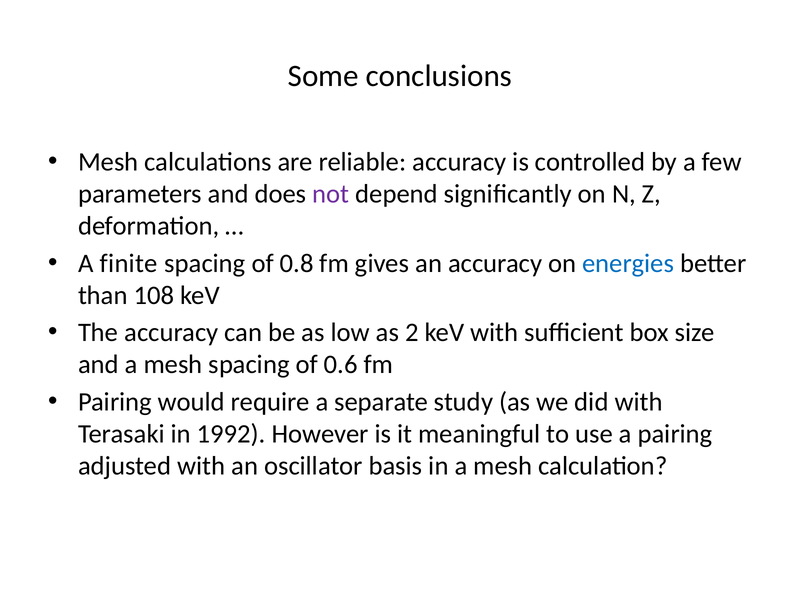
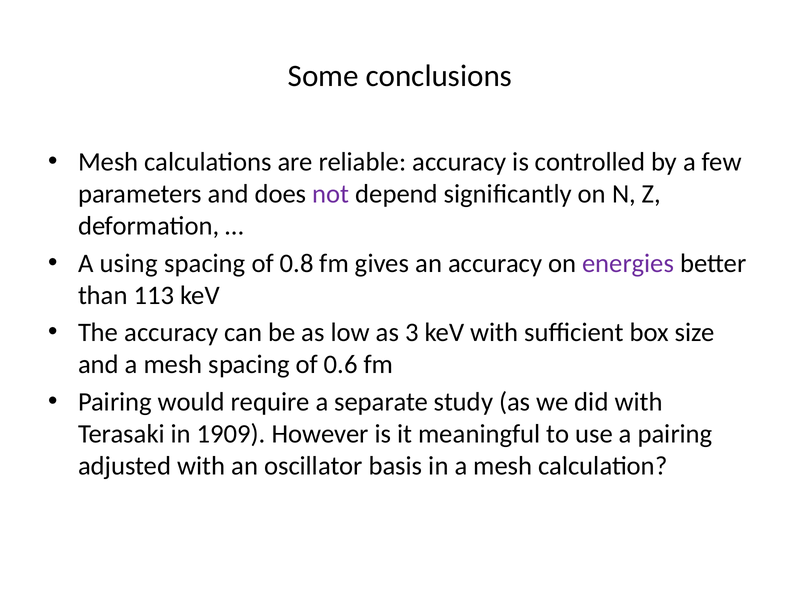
finite: finite -> using (129, 263)
energies colour: blue -> purple (628, 263)
108: 108 -> 113 (154, 295)
2: 2 -> 3 (412, 333)
1992: 1992 -> 1909 (231, 434)
